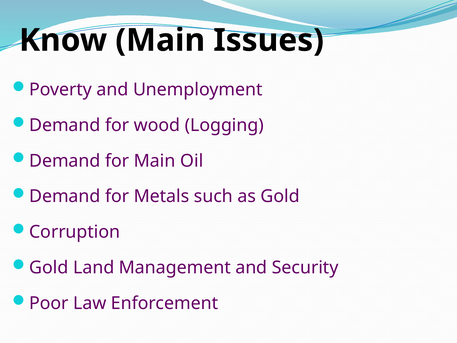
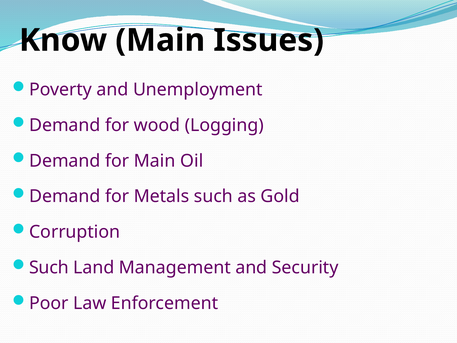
Gold: Gold -> Such (49, 267)
